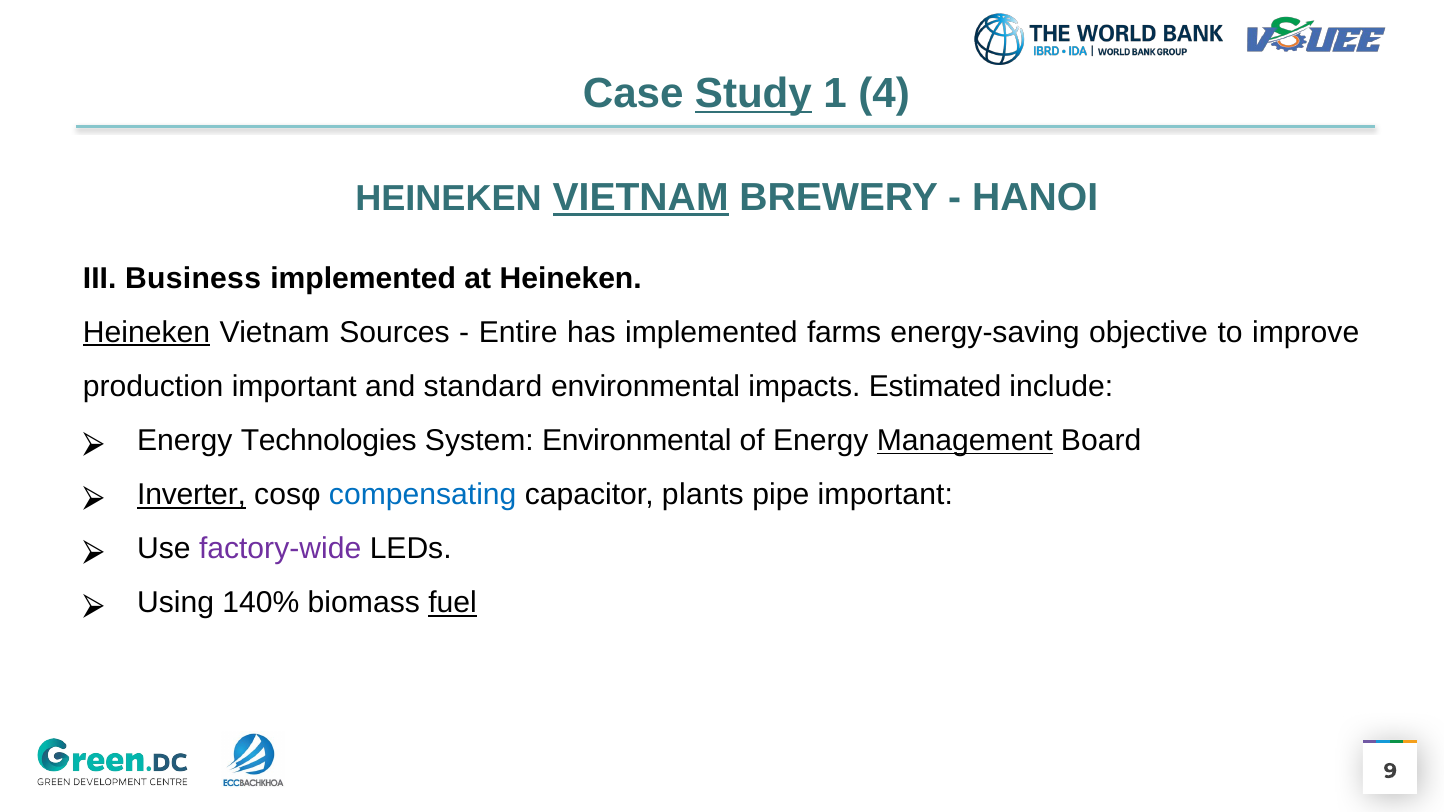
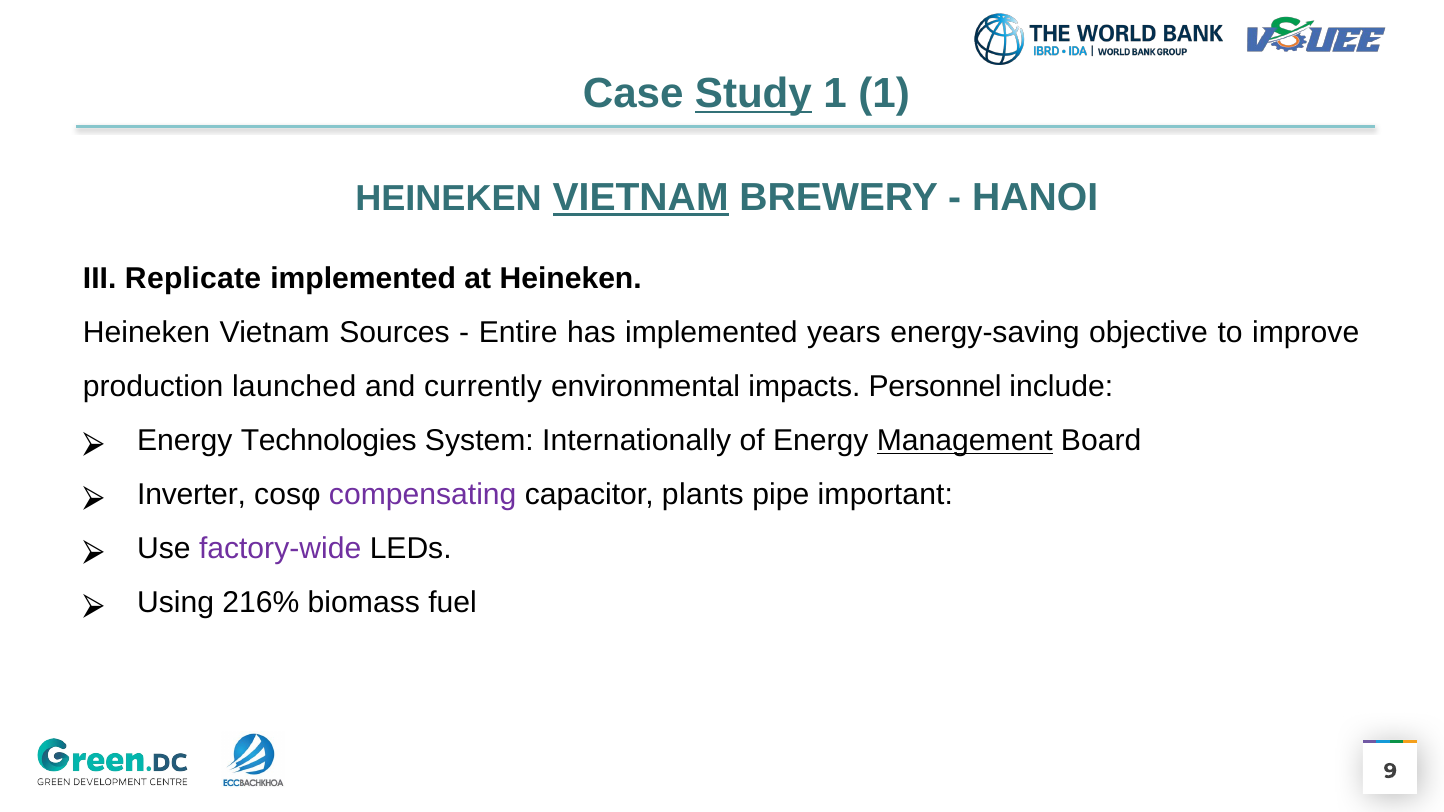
1 4: 4 -> 1 (884, 94)
Business: Business -> Replicate (193, 278)
Heineken underline: present -> none (147, 332)
farms: farms -> years (844, 332)
production important: important -> launched (294, 387)
standard: standard -> currently (483, 387)
Estimated: Estimated -> Personnel (935, 387)
System Environmental: Environmental -> Internationally (637, 441)
Inverter underline: present -> none (192, 495)
compensating colour: blue -> purple (423, 495)
140%: 140% -> 216% (261, 603)
fuel underline: present -> none (453, 603)
